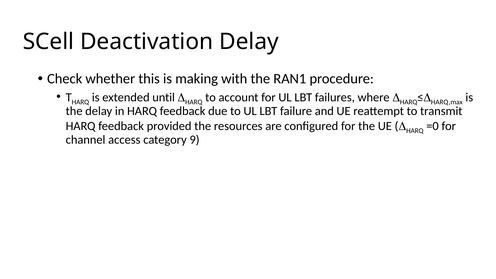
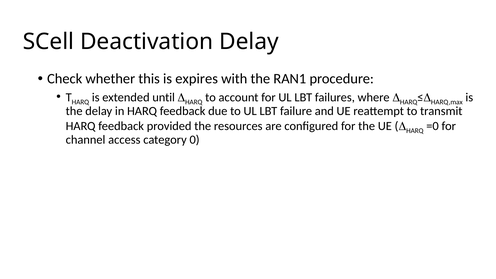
making: making -> expires (197, 79)
9: 9 -> 0 (195, 140)
